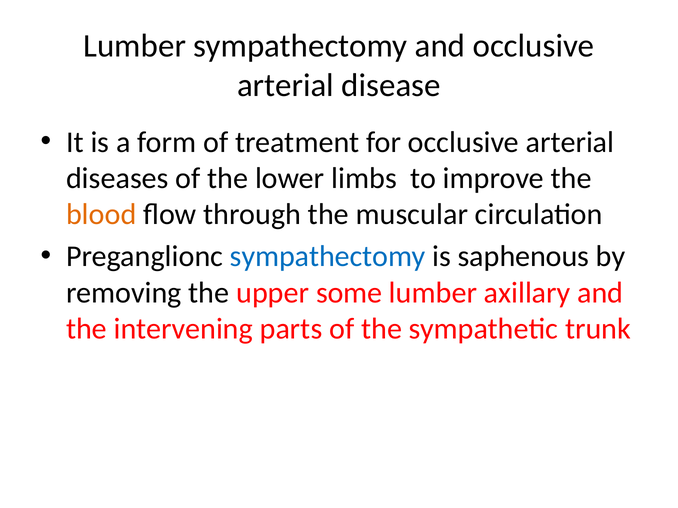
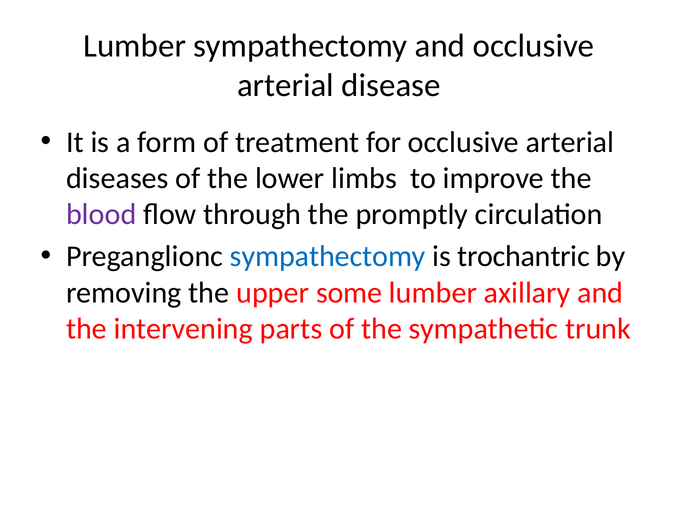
blood colour: orange -> purple (101, 215)
muscular: muscular -> promptly (412, 215)
saphenous: saphenous -> trochantric (524, 257)
